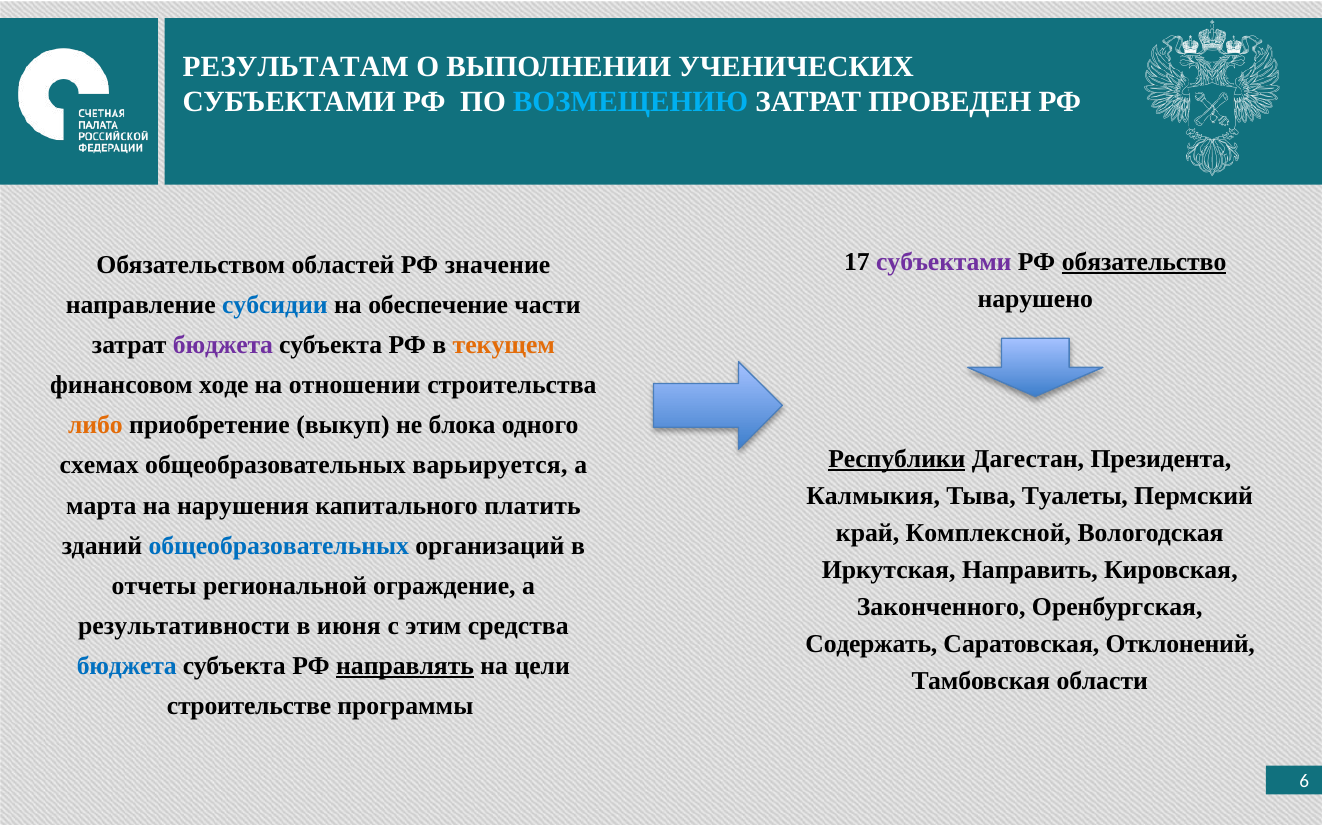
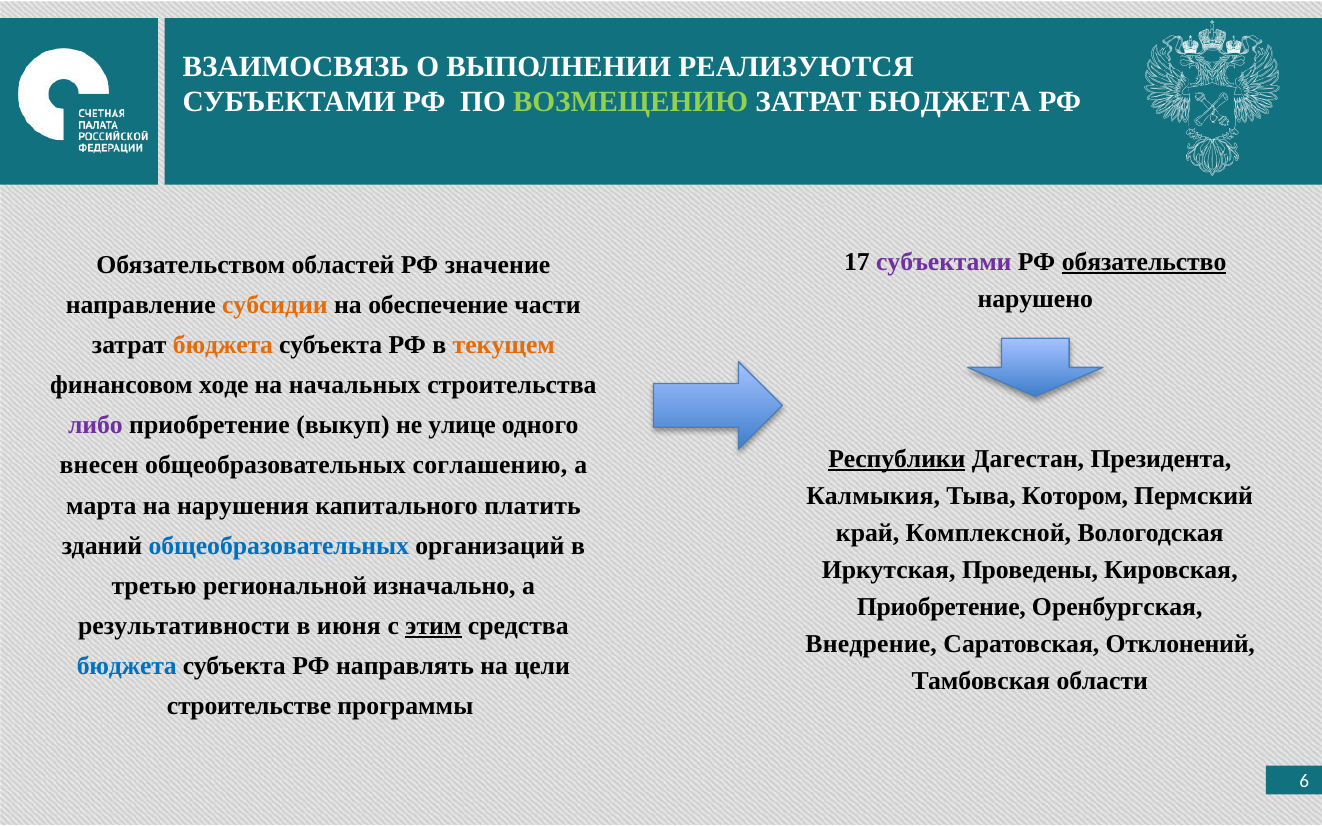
РЕЗУЛЬТАТАМ: РЕЗУЛЬТАТАМ -> ВЗАИМОСВЯЗЬ (296, 66)
УЧЕНИЧЕСКИХ: УЧЕНИЧЕСКИХ -> РЕАЛИЗУЮТСЯ (796, 66)
ВОЗМЕЩЕНИЮ colour: light blue -> light green (631, 102)
ПРОВЕДЕН: ПРОВЕДЕН -> БЮДЖЕТА (950, 102)
субсидии colour: blue -> orange (275, 305)
бюджета colour: purple -> orange (223, 345)
отношении: отношении -> начальных (355, 385)
либо colour: orange -> purple (95, 426)
блока: блока -> улице (462, 426)
схемах: схемах -> внесен (99, 466)
варьируется: варьируется -> соглашению (490, 466)
Туалеты: Туалеты -> Котором (1075, 496)
Направить: Направить -> Проведены (1030, 570)
отчеты: отчеты -> третью (154, 586)
ограждение: ограждение -> изначально (444, 586)
Законченного: Законченного -> Приобретение (941, 607)
этим underline: none -> present (433, 626)
Содержать: Содержать -> Внедрение (871, 644)
направлять underline: present -> none (405, 666)
